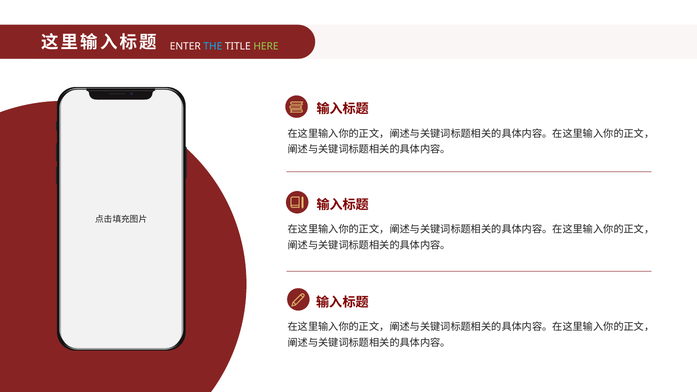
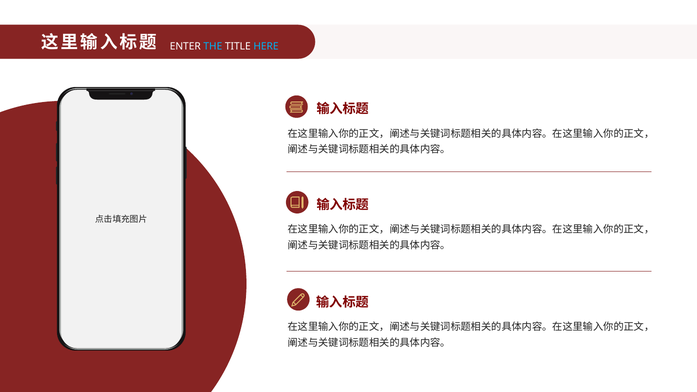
HERE colour: light green -> light blue (266, 46)
